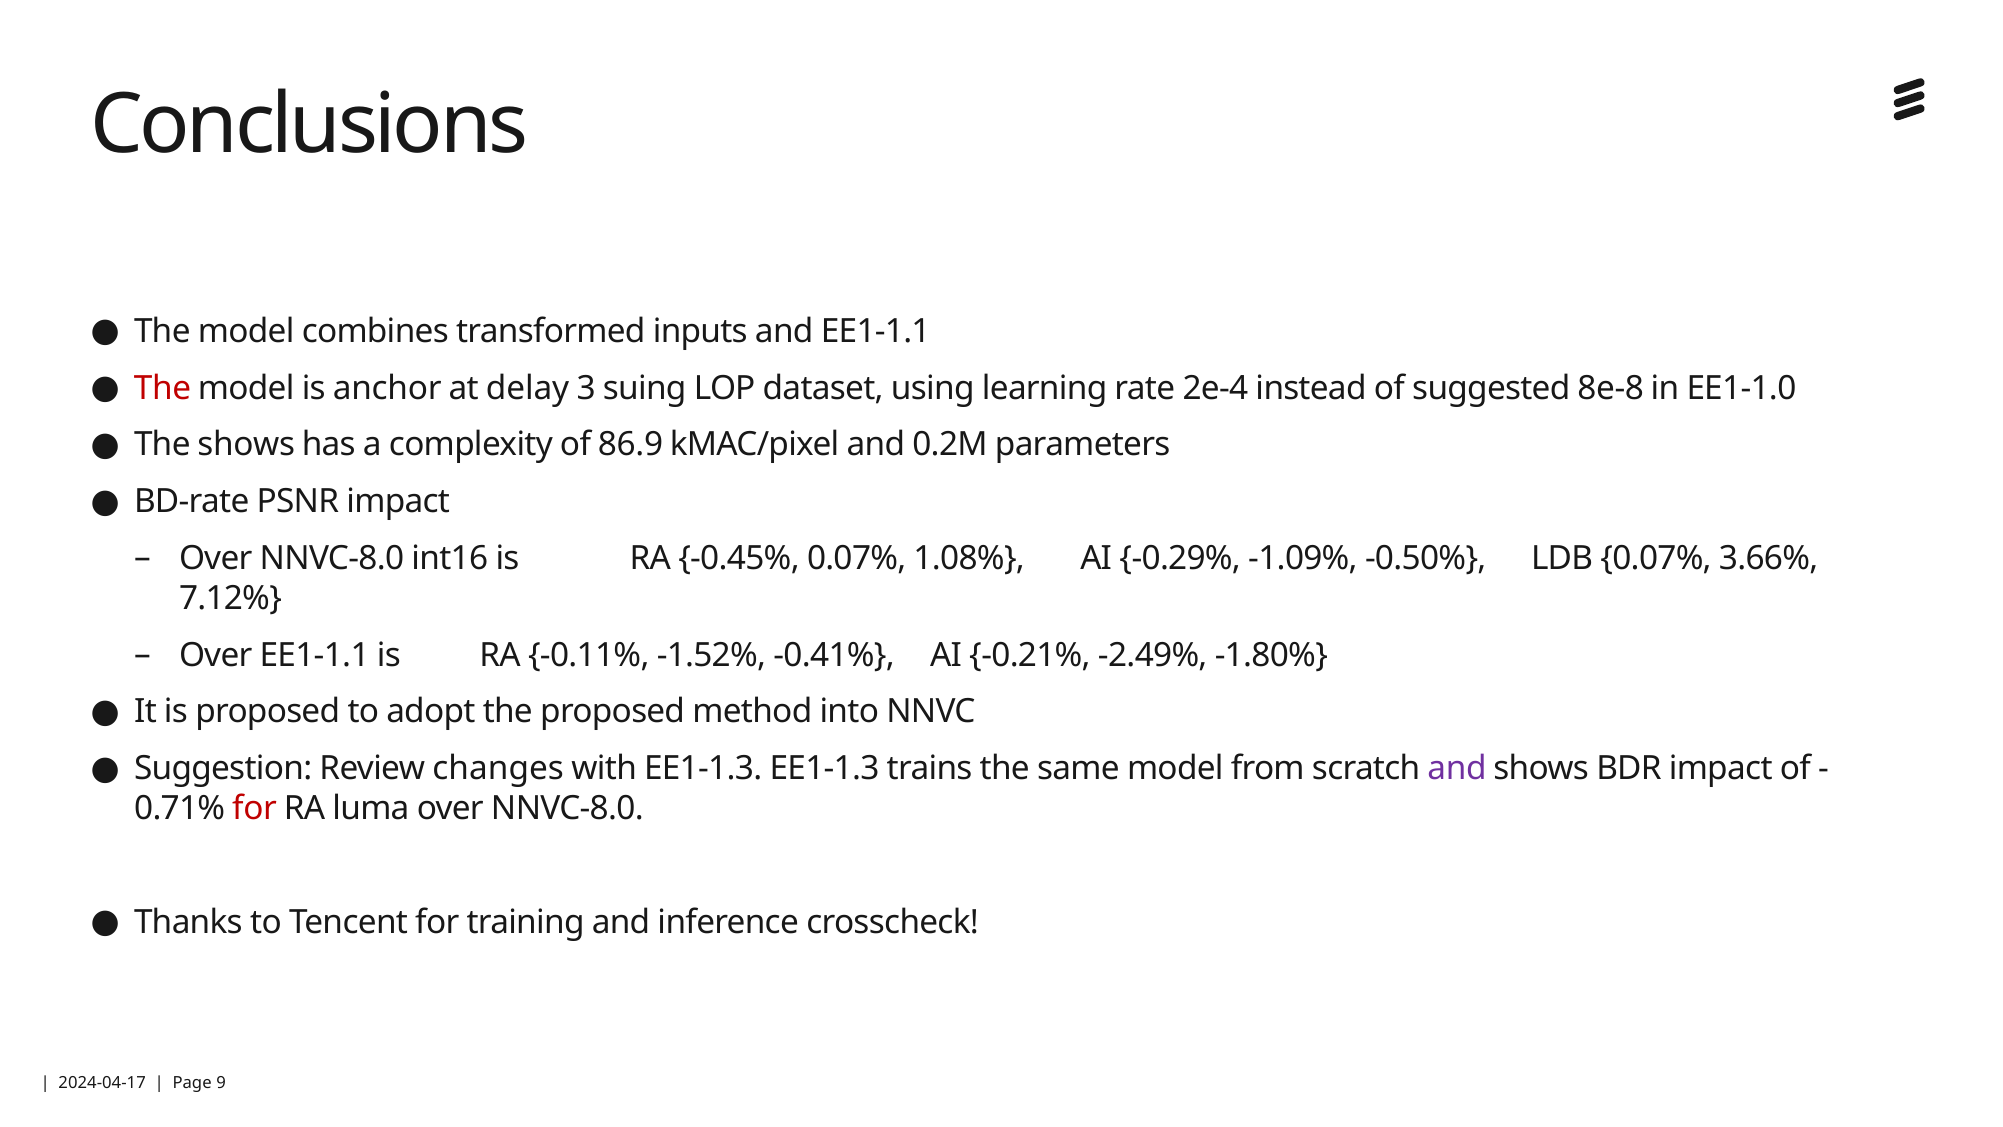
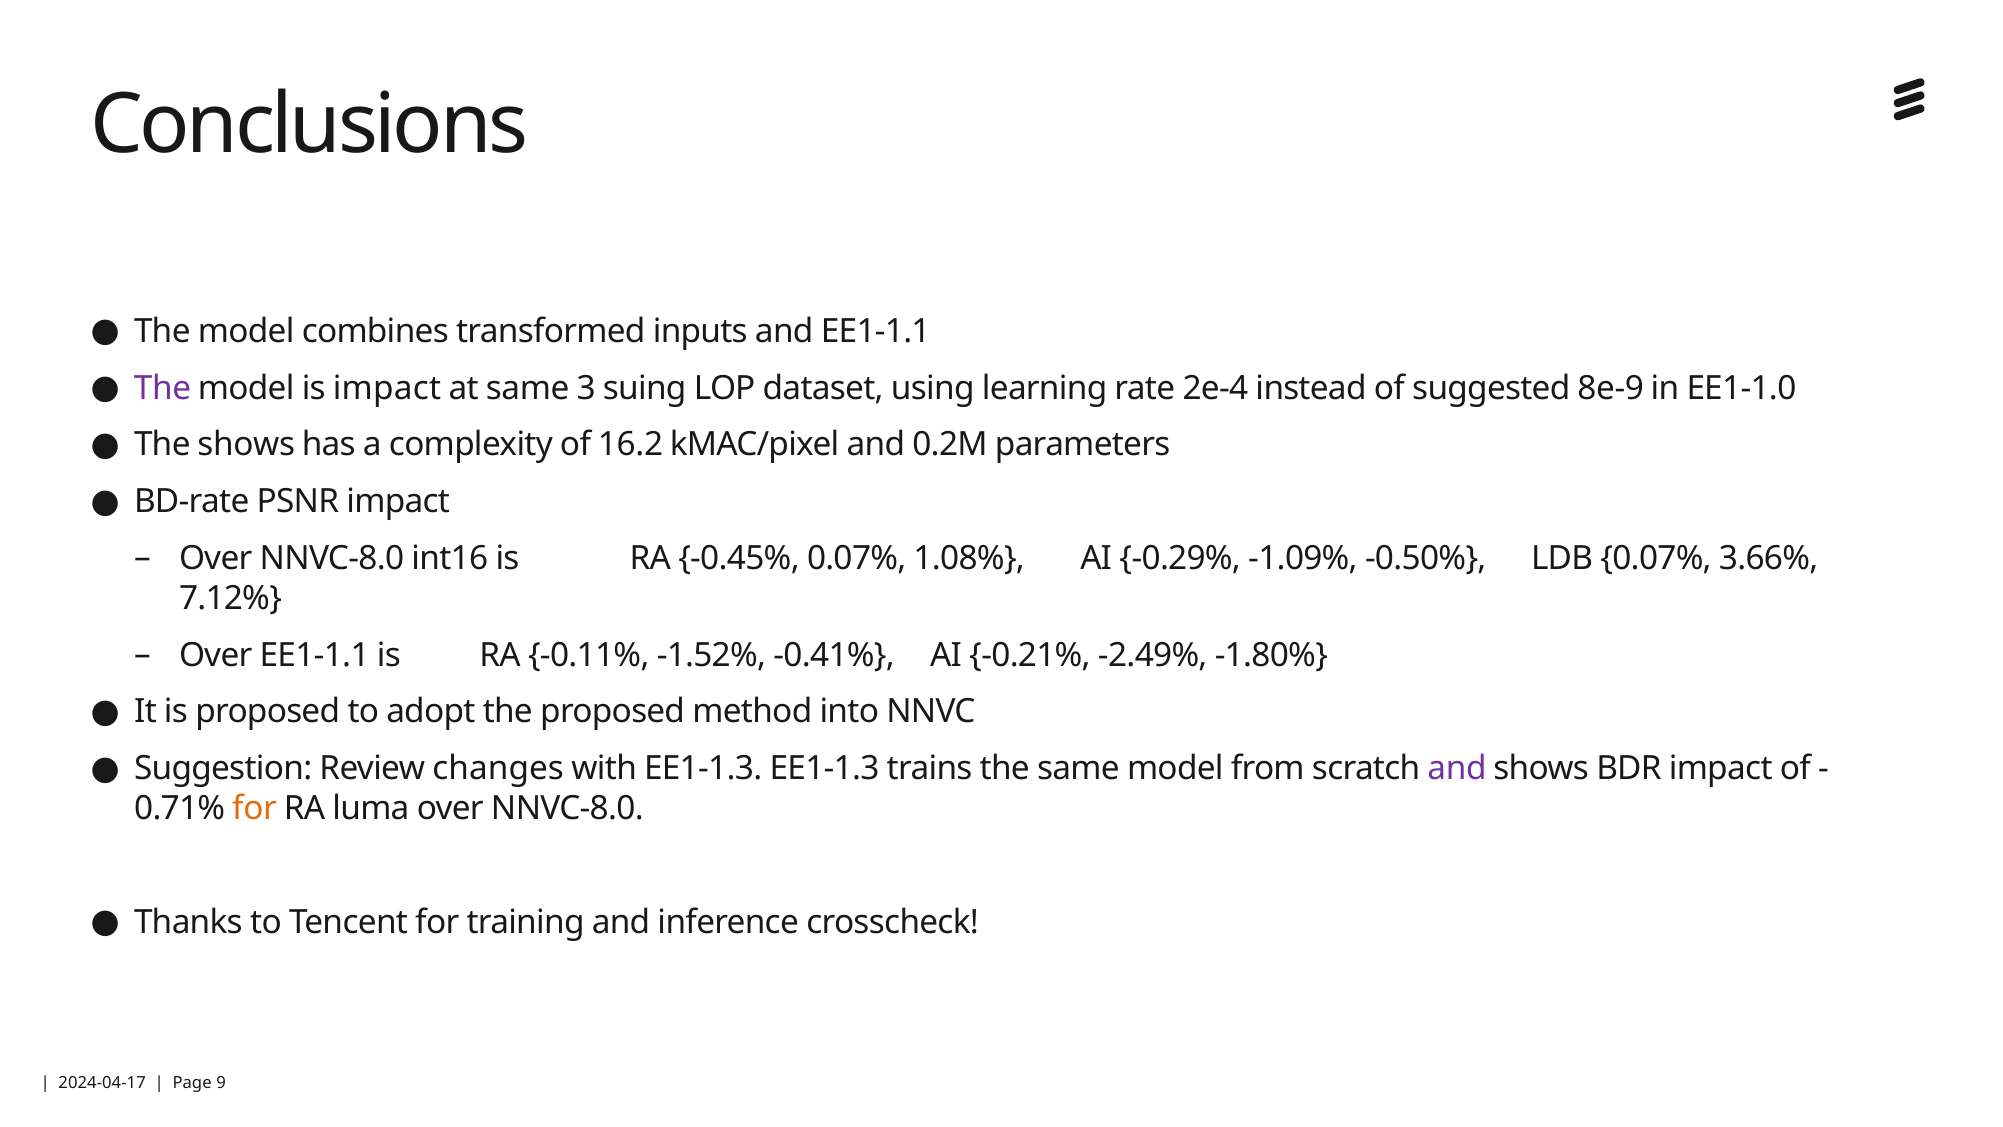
The colour: red -> purple (163, 388)
is anchor: anchor -> impact (387, 388)
at delay: delay -> same (528, 388)
8e-8: 8e-8 -> 8e-9 (1611, 388)
86.9: 86.9 -> 16.2 (631, 445)
for colour: red -> orange (255, 808)
